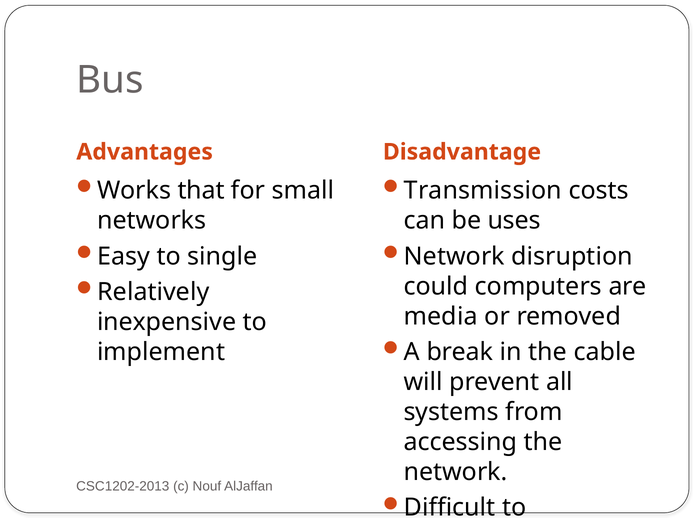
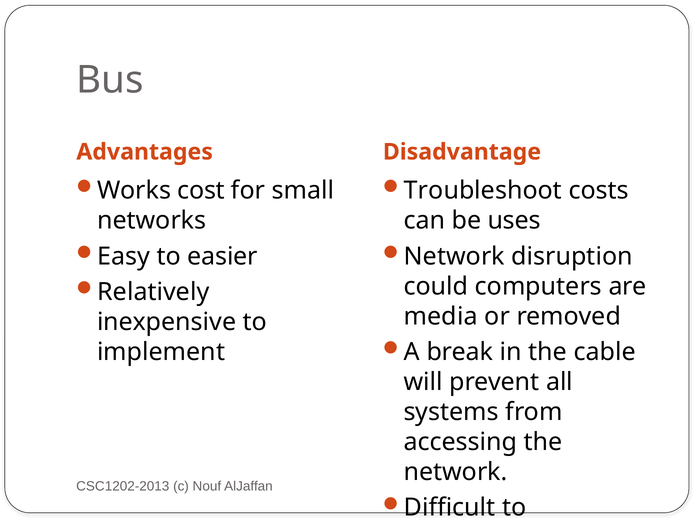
that: that -> cost (201, 191)
Transmission: Transmission -> Troubleshoot (483, 191)
single: single -> easier (223, 257)
